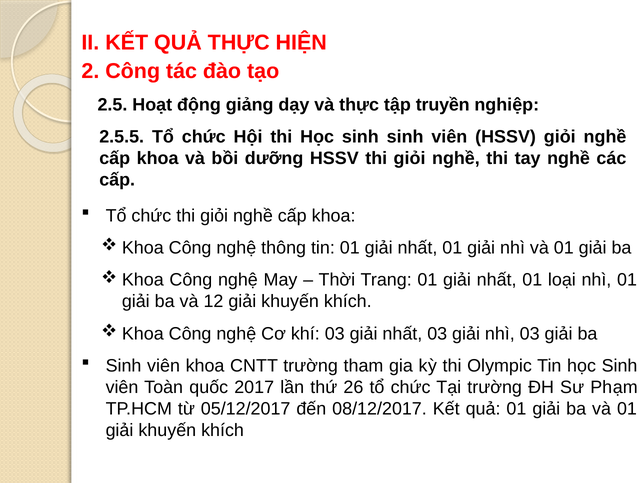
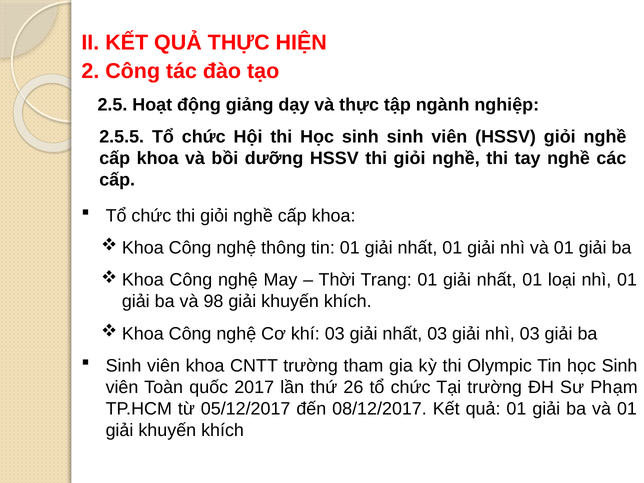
truyền: truyền -> ngành (443, 105)
12: 12 -> 98 (213, 302)
